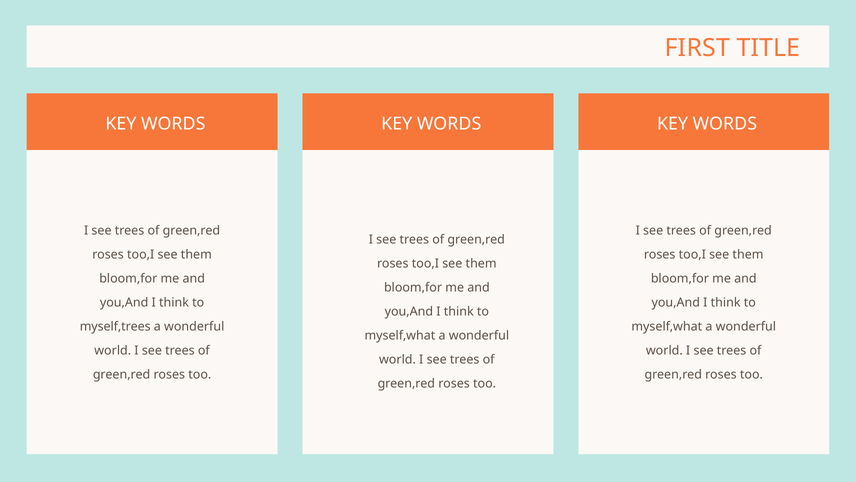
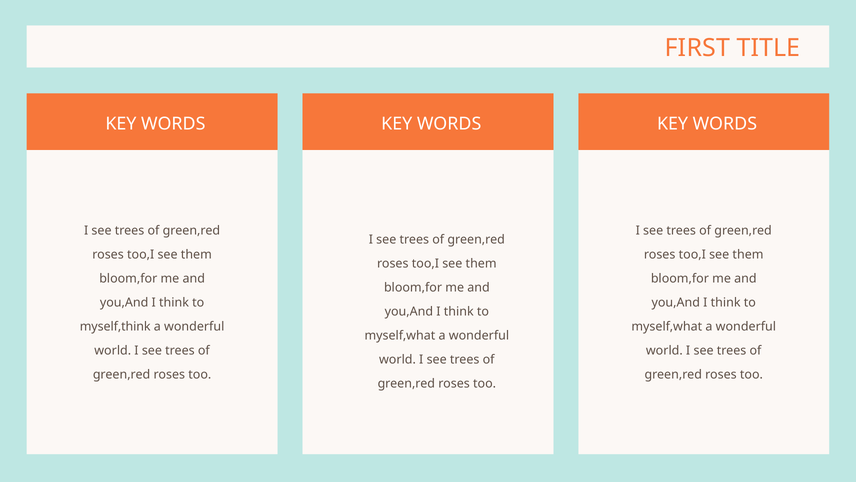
myself,trees: myself,trees -> myself,think (115, 326)
